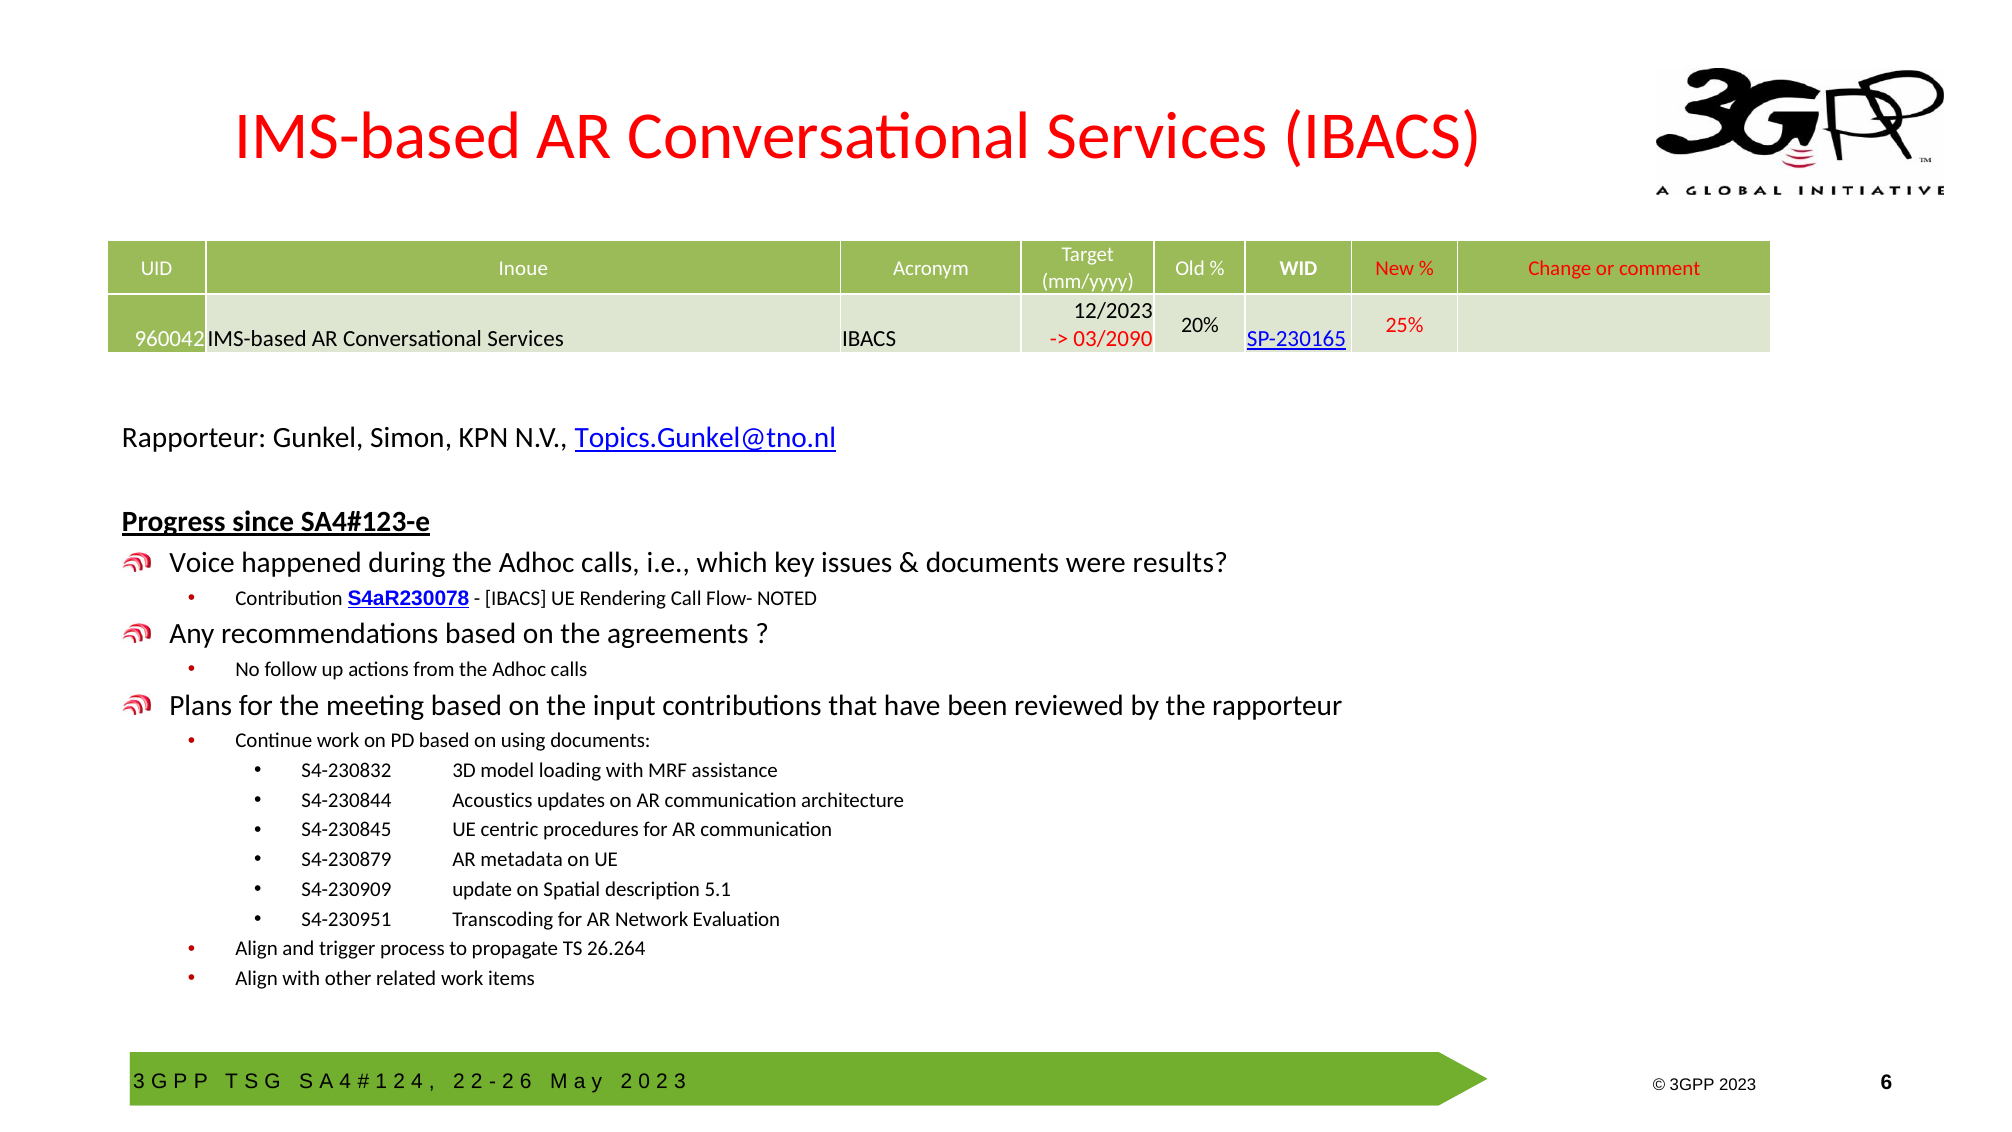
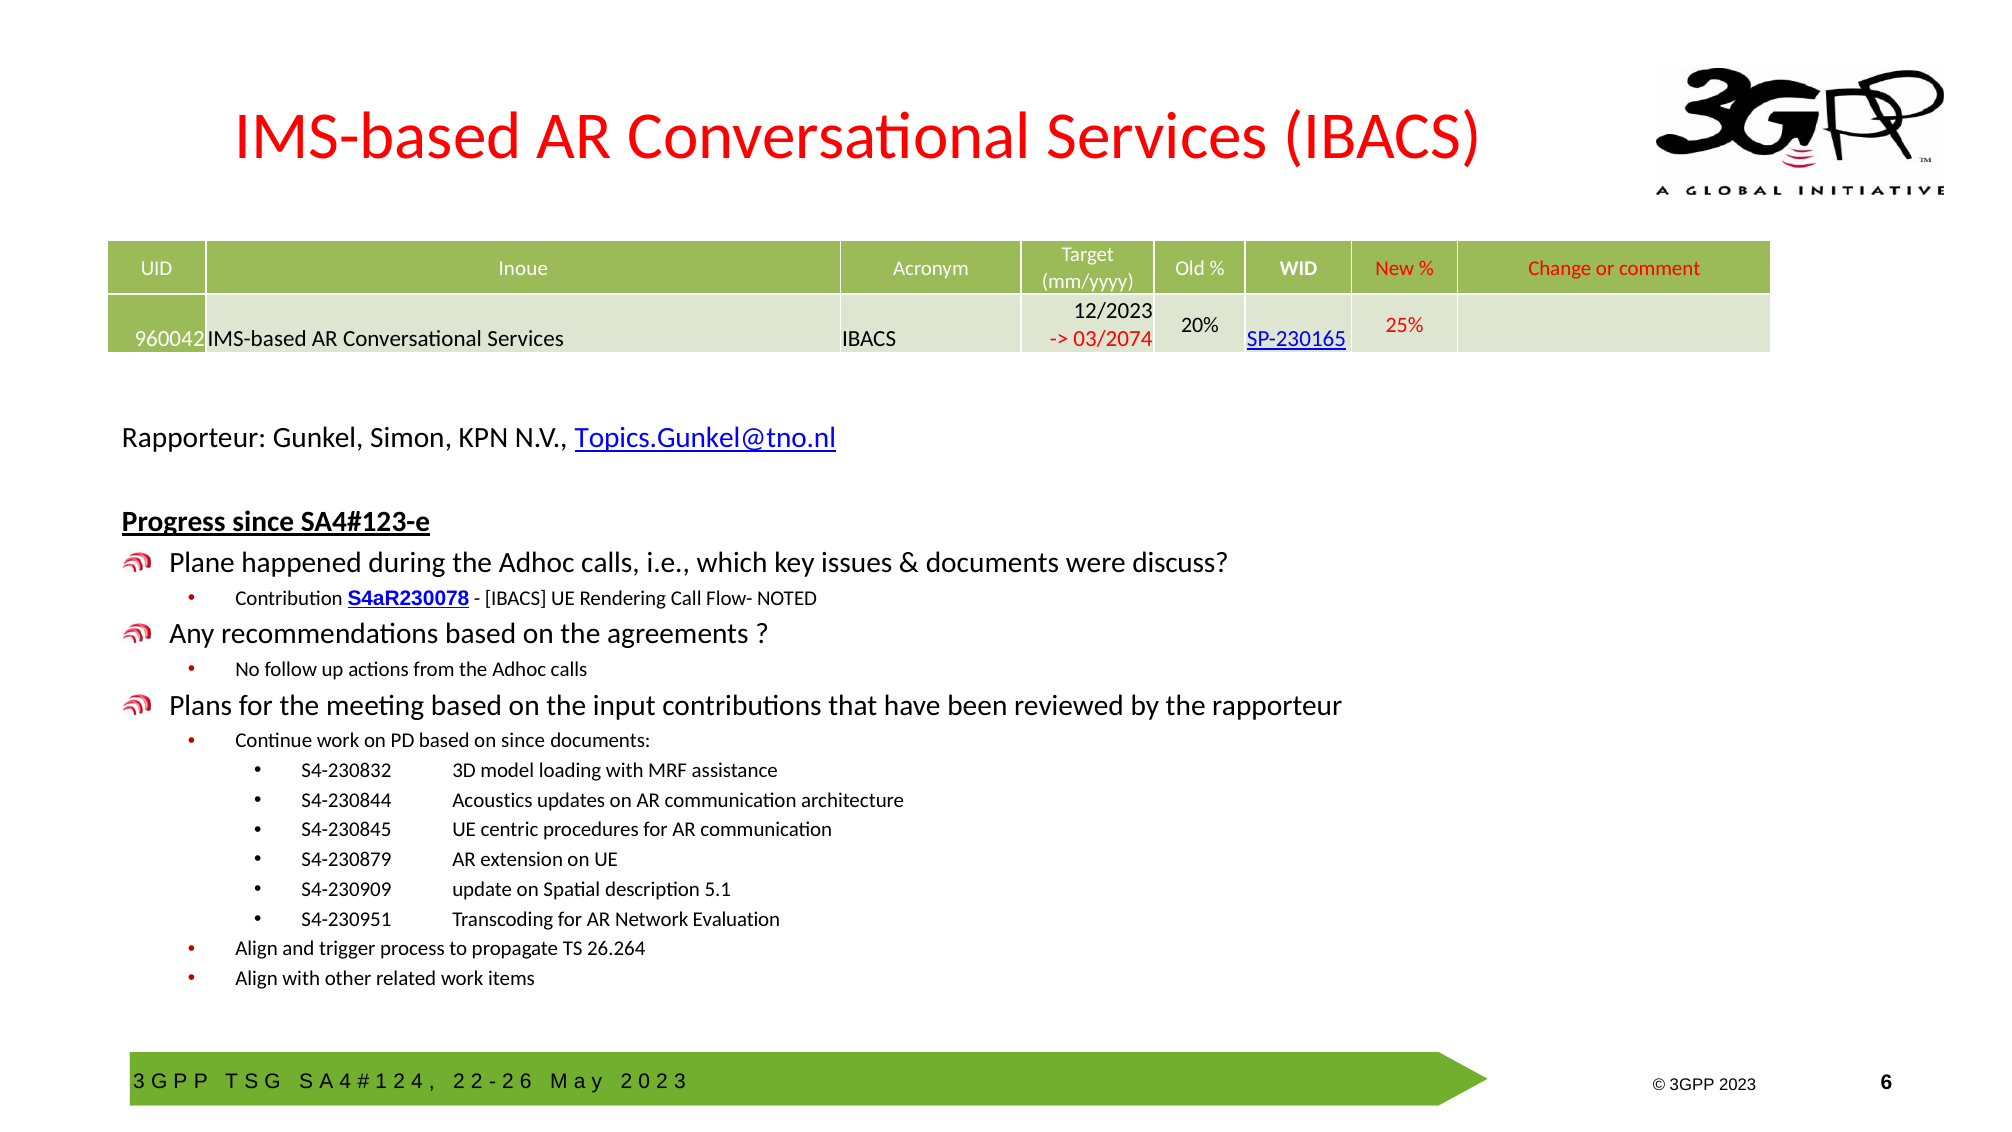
03/2090: 03/2090 -> 03/2074 (1113, 339)
Voice: Voice -> Plane (202, 563)
results: results -> discuss (1181, 563)
on using: using -> since (523, 741)
metadata: metadata -> extension (522, 860)
